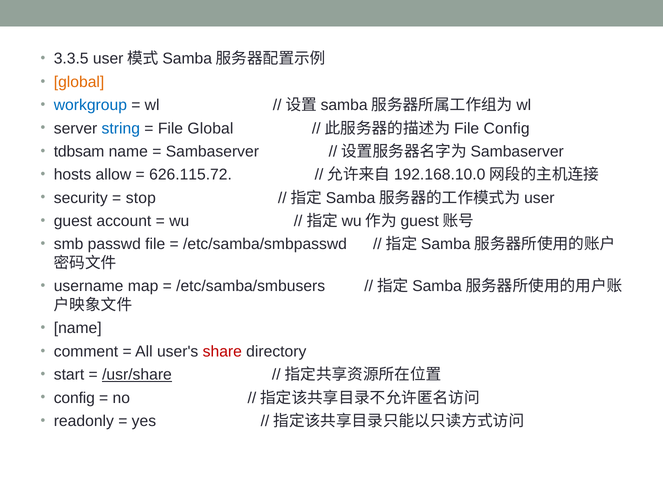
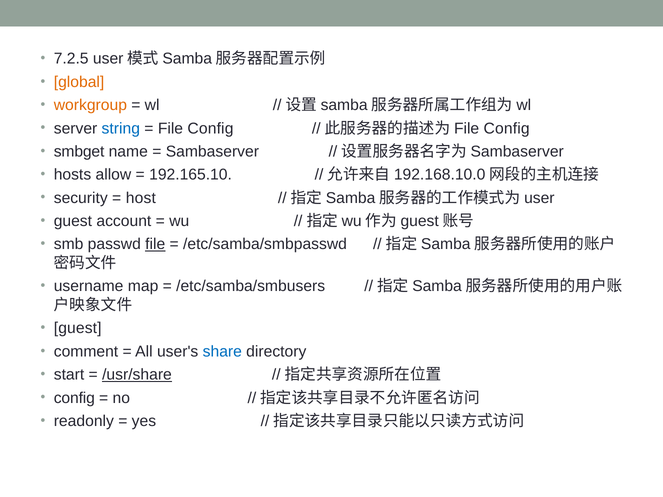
3.3.5: 3.3.5 -> 7.2.5 (71, 59)
workgroup colour: blue -> orange (90, 105)
File Global: Global -> Config (210, 128)
tdbsam: tdbsam -> smbget (79, 152)
626.115.72: 626.115.72 -> 192.165.10 (191, 175)
stop: stop -> host (141, 198)
file underline: none -> present (155, 244)
name: name -> guest (78, 328)
share colour: red -> blue (222, 352)
